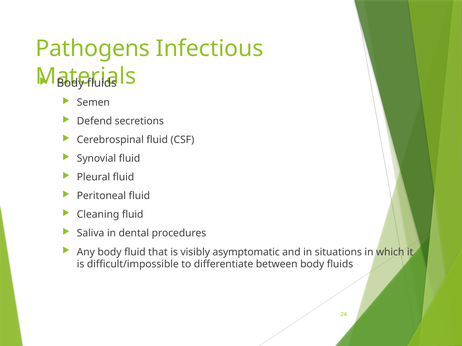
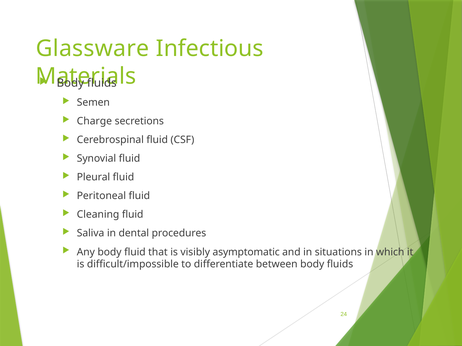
Pathogens: Pathogens -> Glassware (93, 49)
Defend: Defend -> Charge (94, 121)
